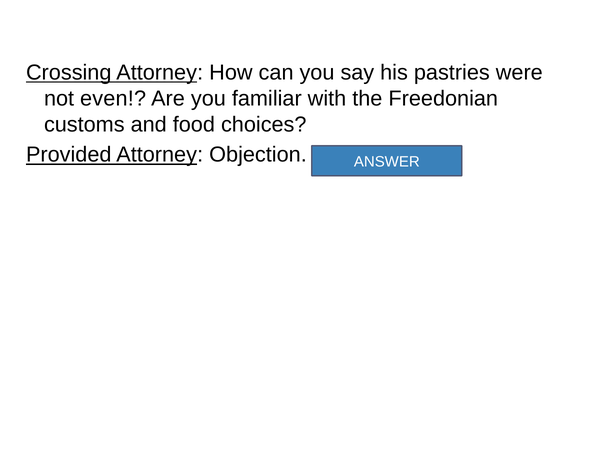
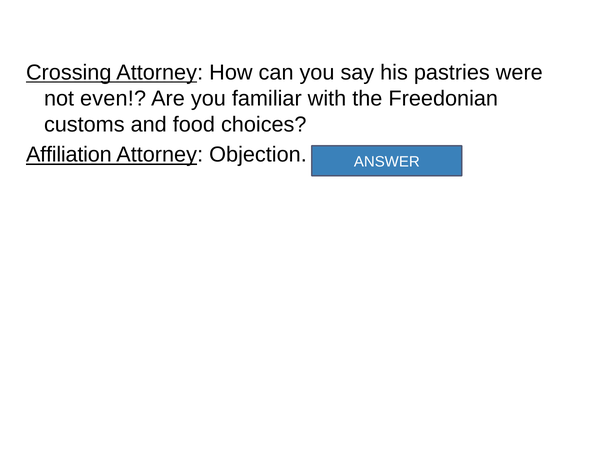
Provided: Provided -> Affiliation (69, 155)
